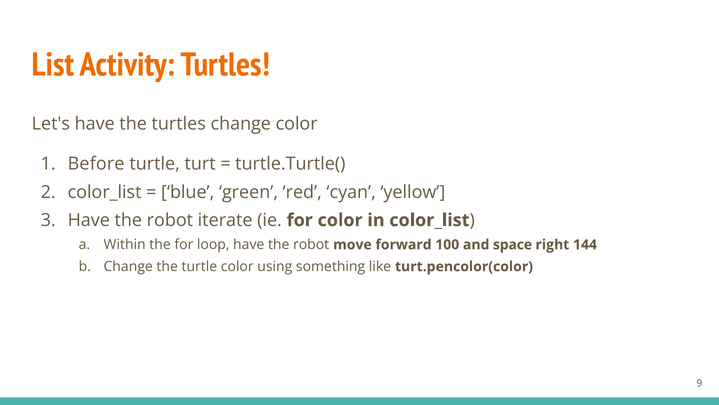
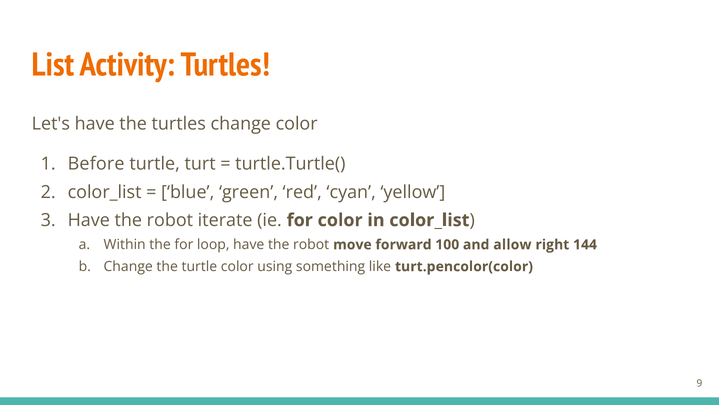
space: space -> allow (512, 244)
